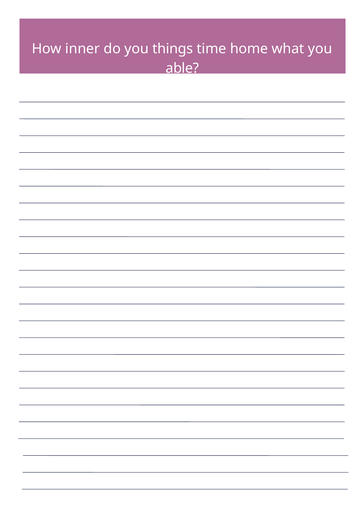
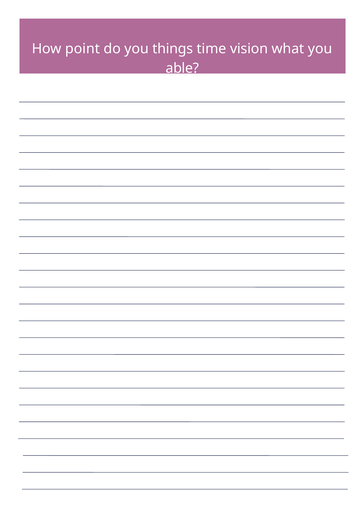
inner: inner -> point (83, 49)
home: home -> vision (249, 49)
